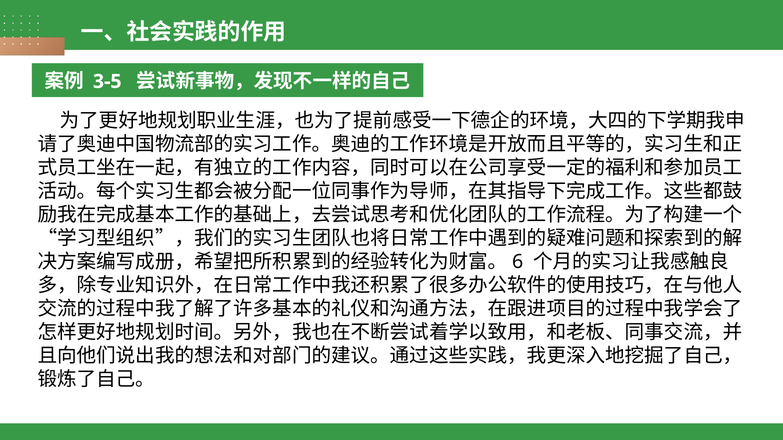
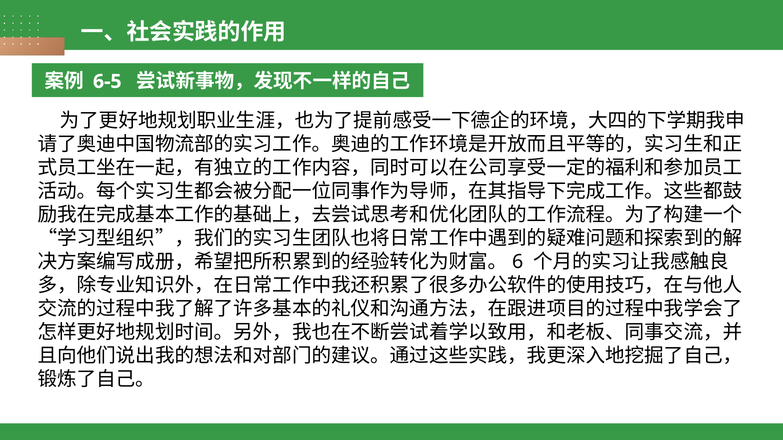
3-5: 3-5 -> 6-5 (107, 82)
